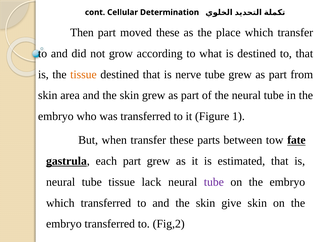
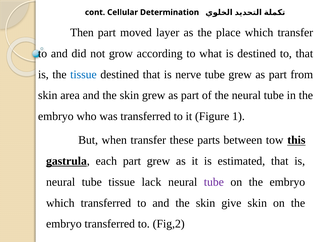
moved these: these -> layer (168, 32)
tissue colour: orange -> blue (83, 74)
fate: fate -> this (296, 140)
